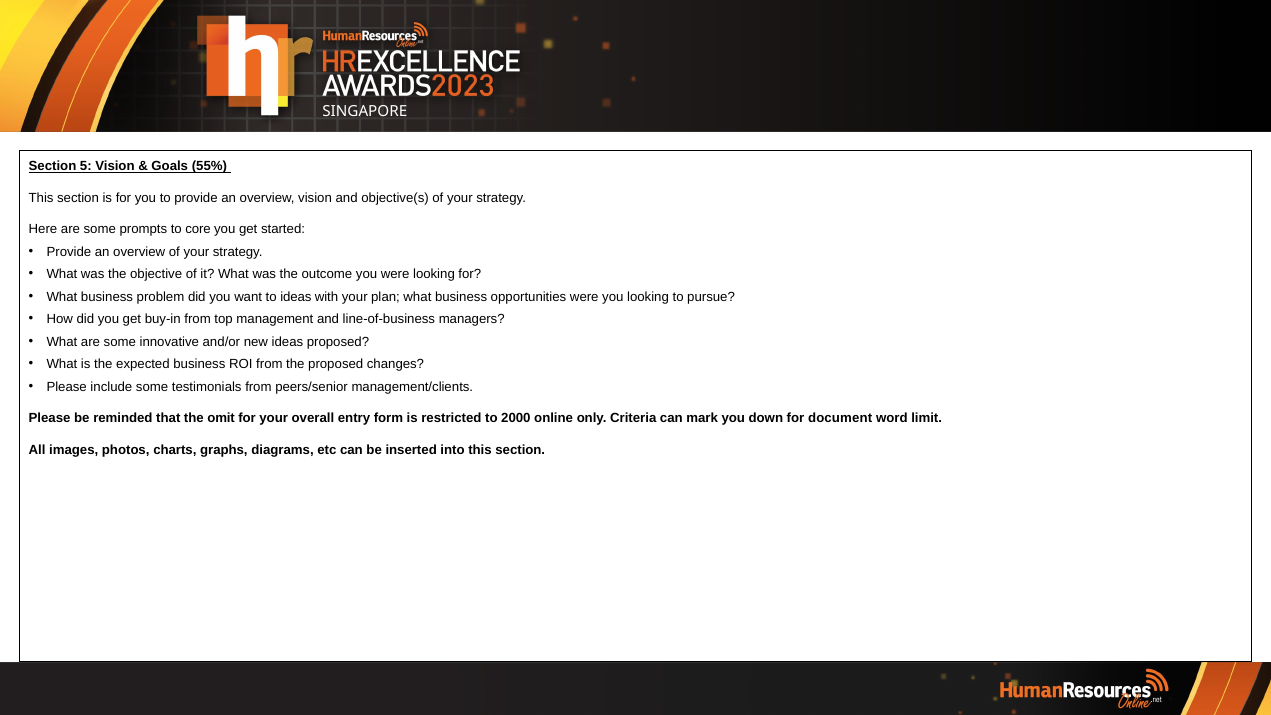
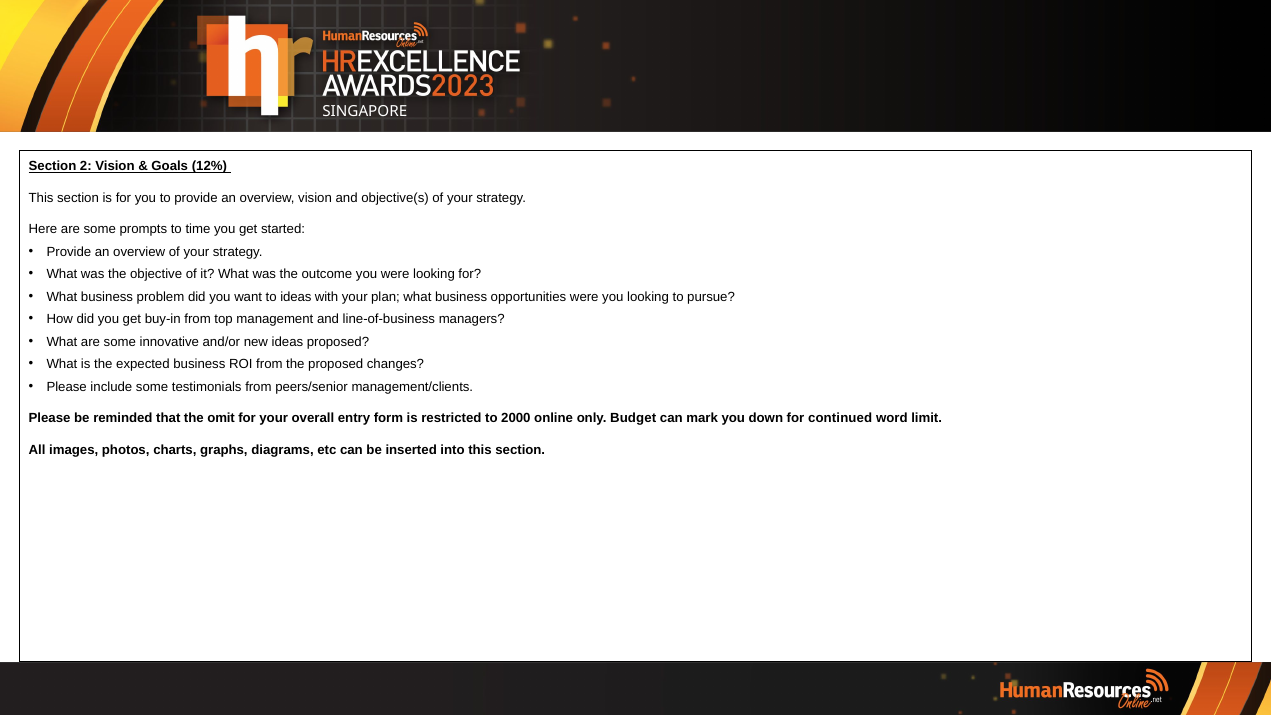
5: 5 -> 2 (86, 166)
55%: 55% -> 12% (209, 166)
core: core -> time (198, 229)
Criteria: Criteria -> Budget (633, 418)
document: document -> continued (840, 418)
